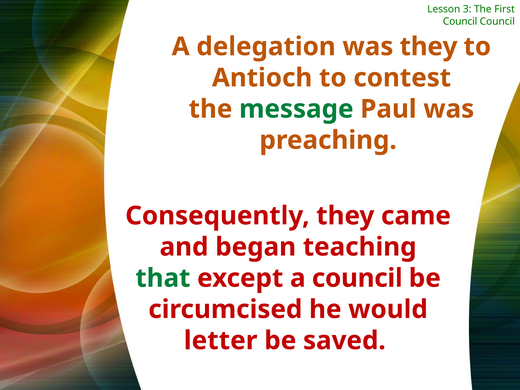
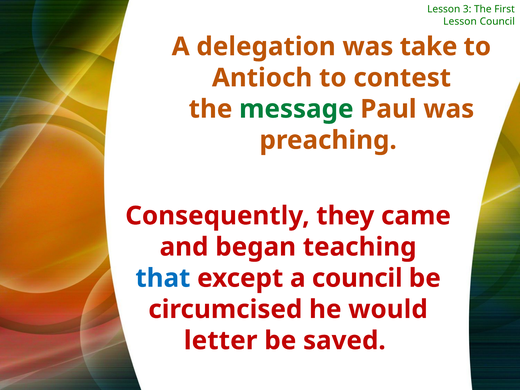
Council: Council -> Lesson (460, 21)
was they: they -> take (429, 47)
that colour: green -> blue (163, 278)
